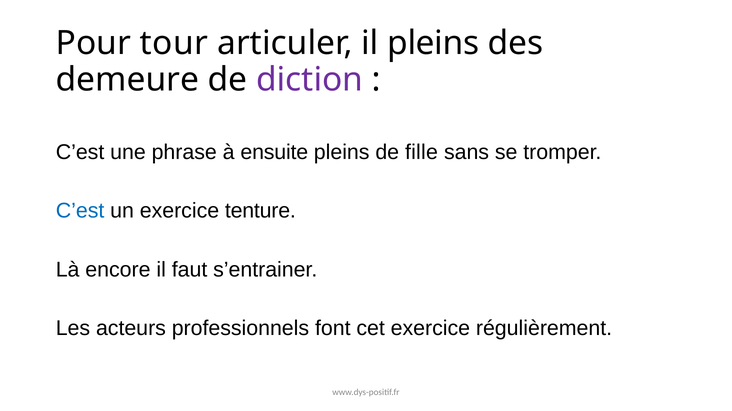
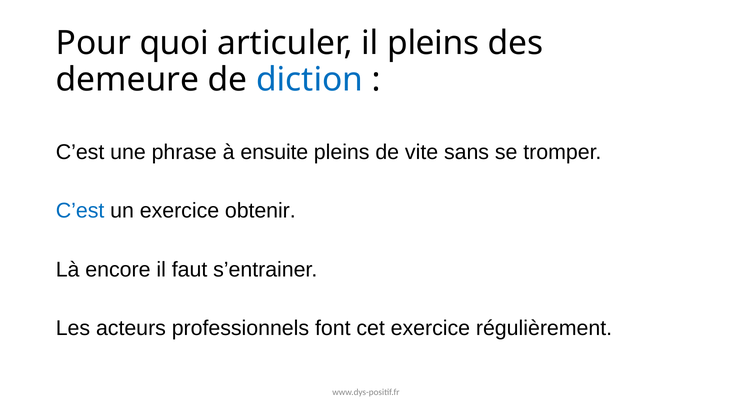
tour: tour -> quoi (174, 43)
diction colour: purple -> blue (310, 80)
fille: fille -> vite (422, 152)
tenture: tenture -> obtenir (260, 211)
